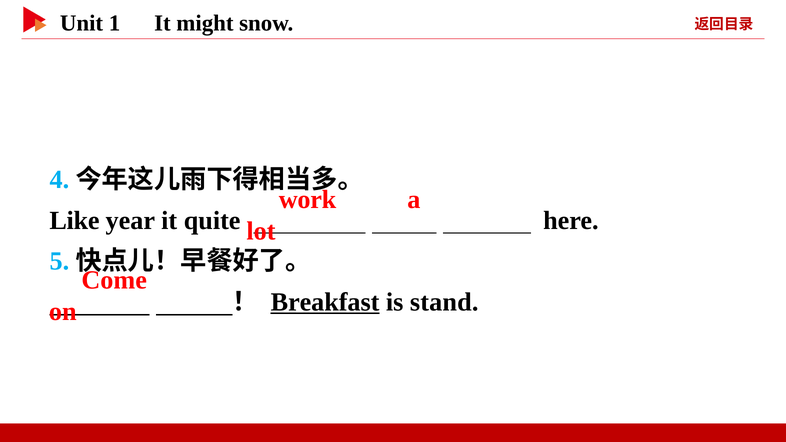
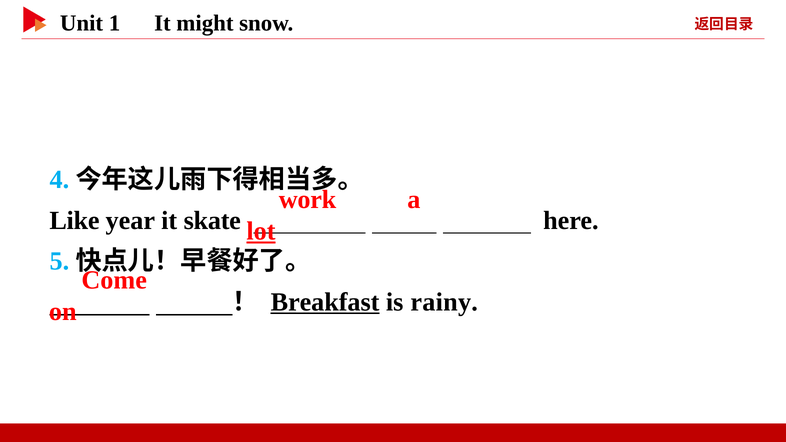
quite: quite -> skate (212, 220)
lot underline: none -> present (261, 231)
stand: stand -> rainy (444, 302)
